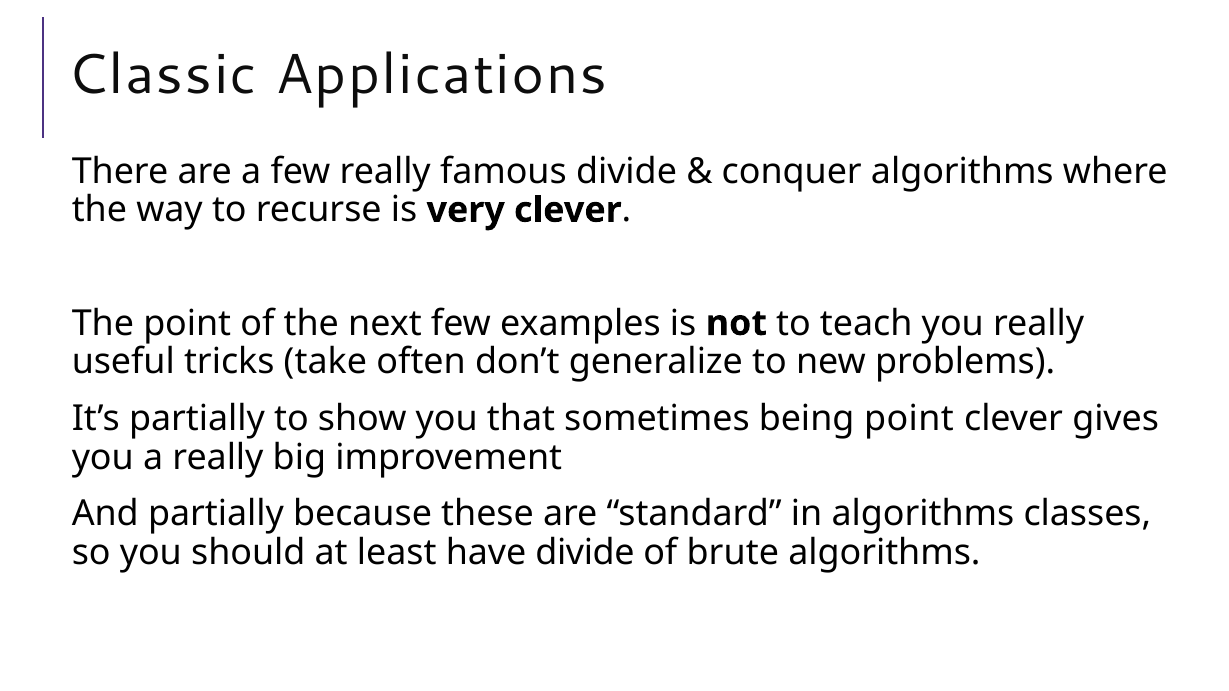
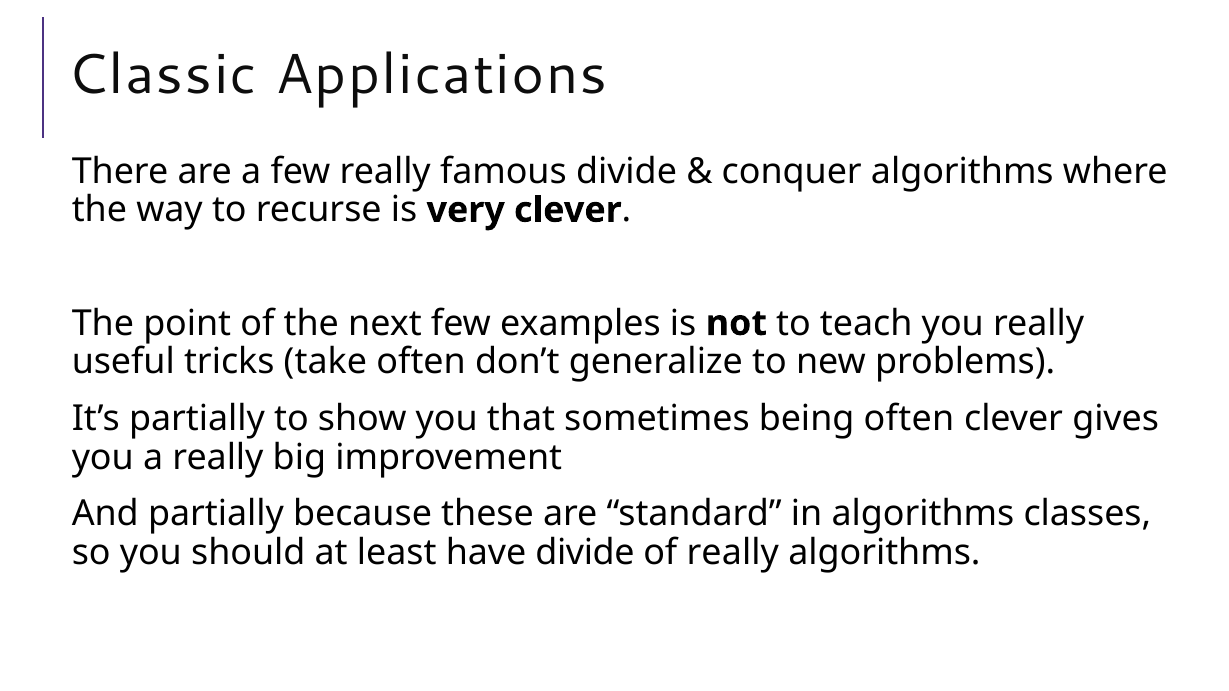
being point: point -> often (909, 419)
of brute: brute -> really (733, 553)
